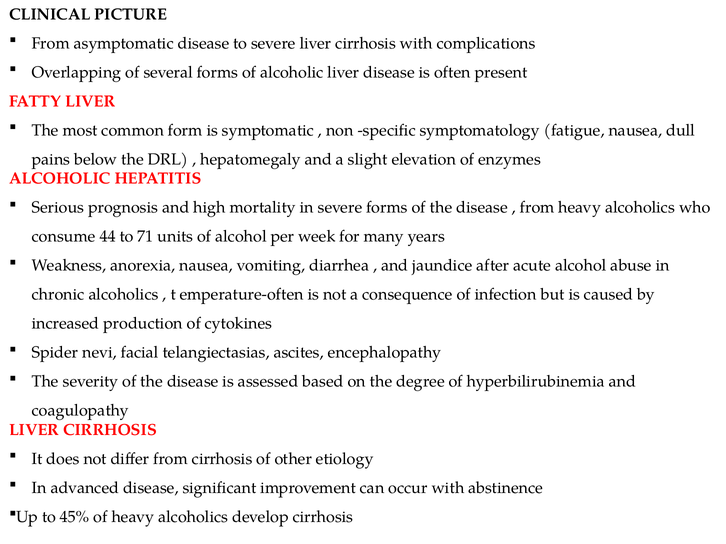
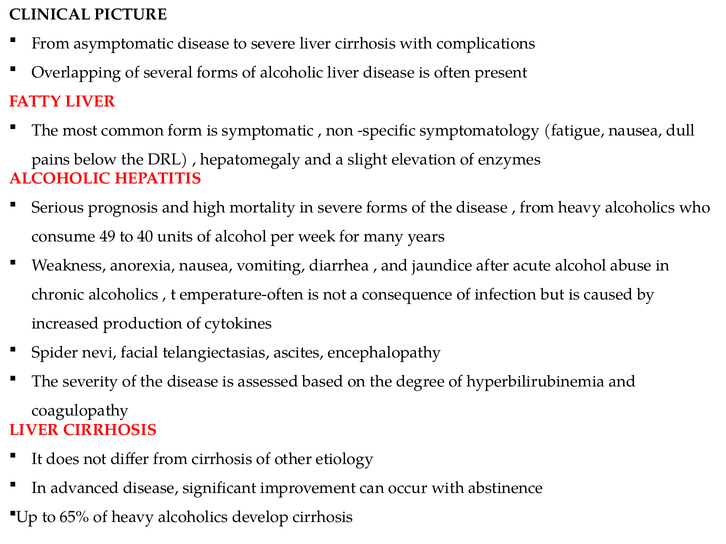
44: 44 -> 49 (108, 237)
71: 71 -> 40 (145, 237)
45%: 45% -> 65% (75, 517)
